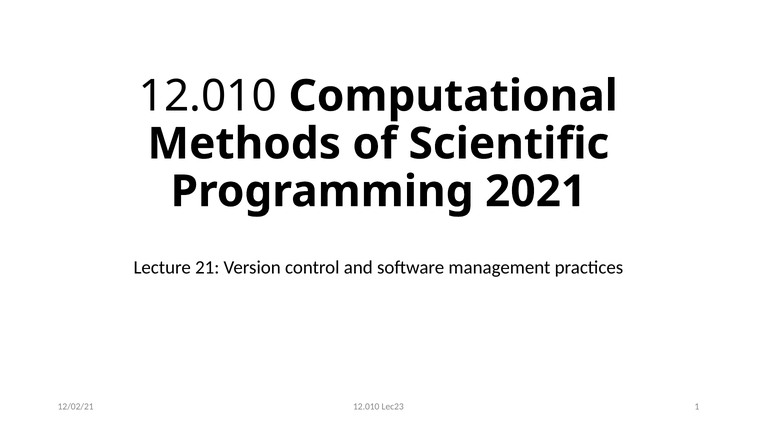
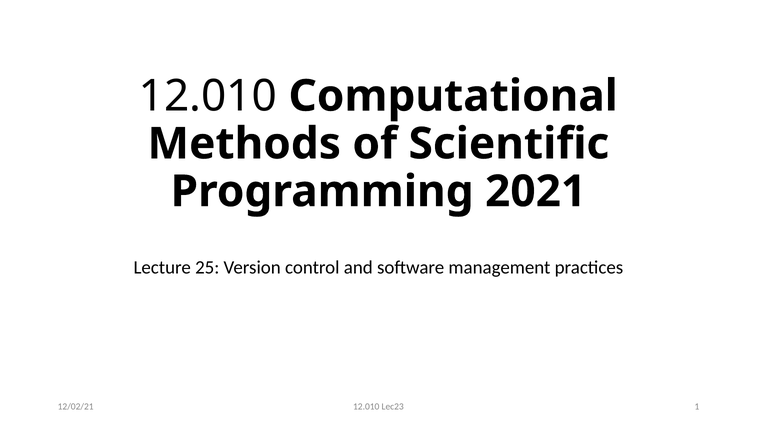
21: 21 -> 25 (207, 267)
